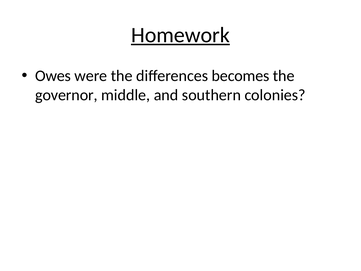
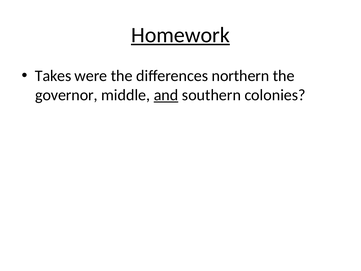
Owes: Owes -> Takes (53, 76)
becomes: becomes -> northern (241, 76)
and underline: none -> present (166, 95)
